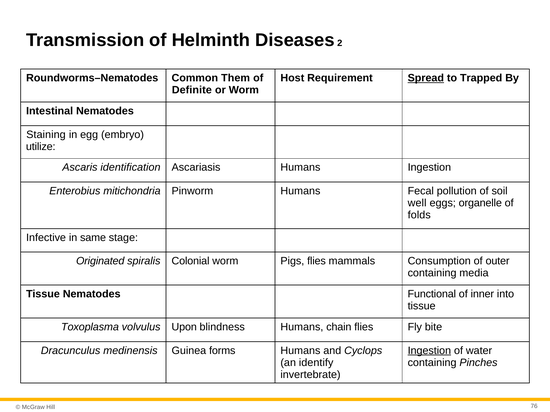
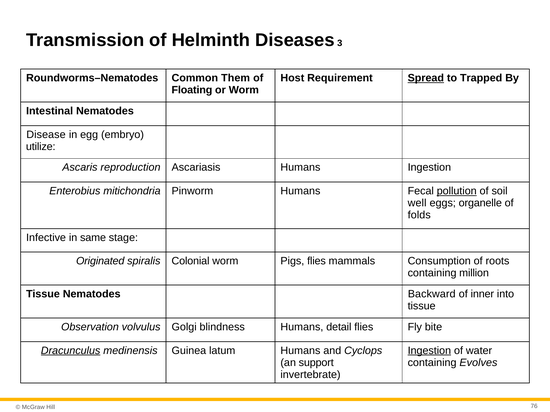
2: 2 -> 3 (340, 43)
Definite: Definite -> Floating (192, 90)
Staining: Staining -> Disease (46, 135)
identification: identification -> reproduction (130, 168)
pollution underline: none -> present (457, 191)
outer: outer -> roots (497, 261)
media: media -> million (474, 273)
Functional: Functional -> Backward (432, 294)
Toxoplasma: Toxoplasma -> Observation (90, 327)
Upon: Upon -> Golgi (184, 327)
chain: chain -> detail (339, 327)
Dracunculus underline: none -> present (71, 351)
forms: forms -> latum (222, 351)
identify: identify -> support (316, 363)
Pinches: Pinches -> Evolves (478, 363)
